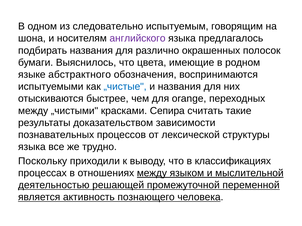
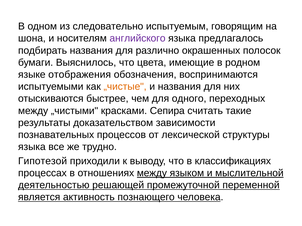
абстрактного: абстрактного -> отображения (80, 75)
„чистые colour: blue -> orange (125, 87)
orange: orange -> одного (189, 99)
Поскольку: Поскольку -> Гипотезой (43, 161)
